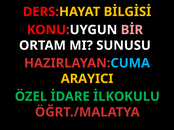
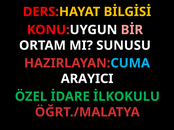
ARAYICI colour: yellow -> white (87, 79)
